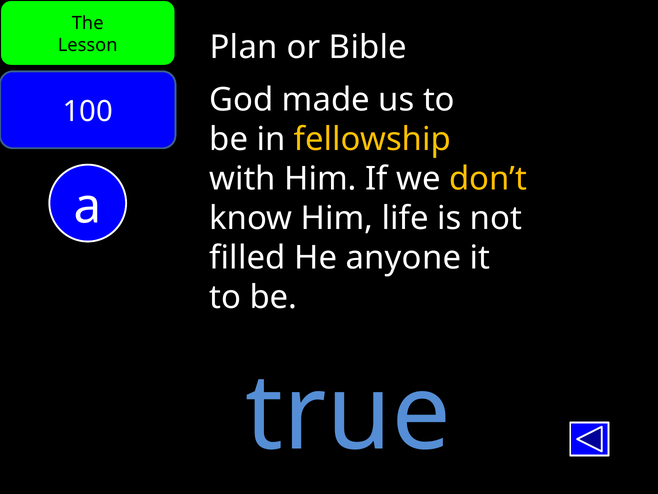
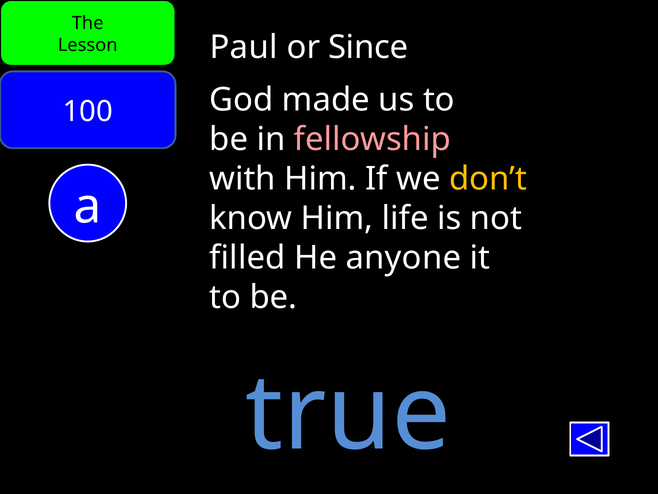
Plan: Plan -> Paul (244, 47)
Bible: Bible -> Since (368, 47)
fellowship colour: yellow -> pink (372, 139)
